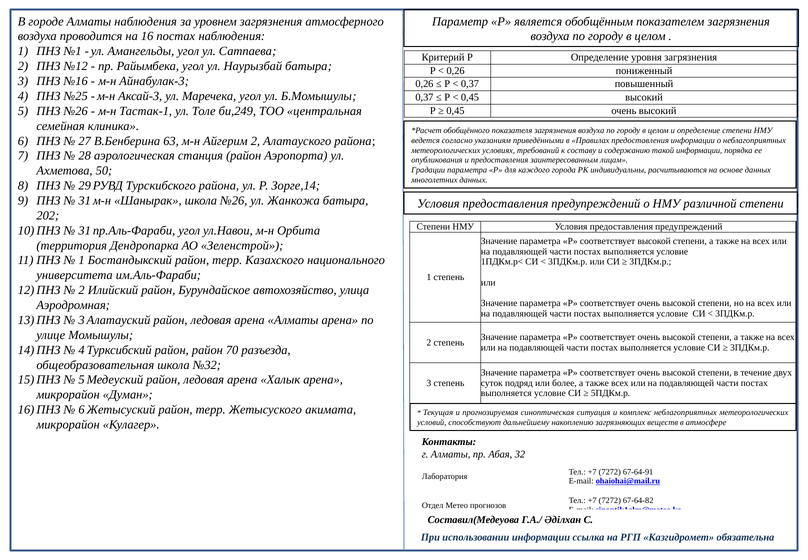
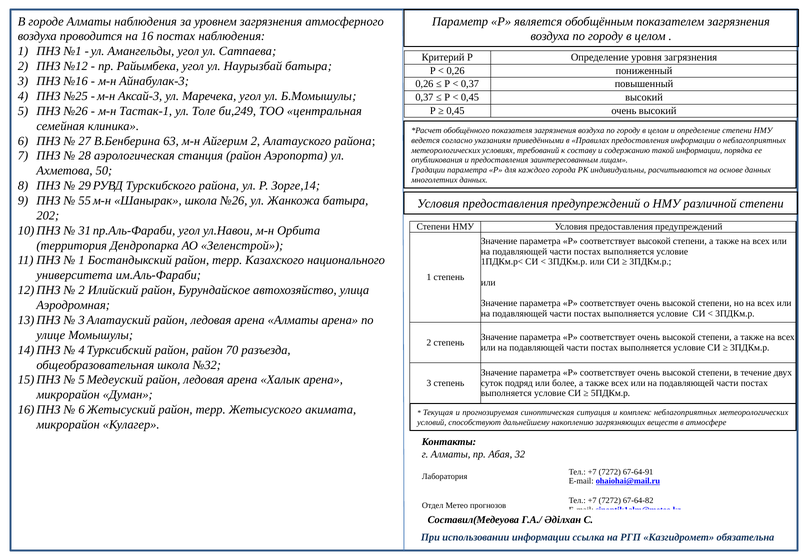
31: 31 -> 55 (85, 200)
